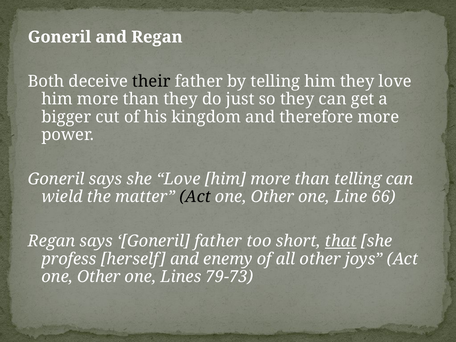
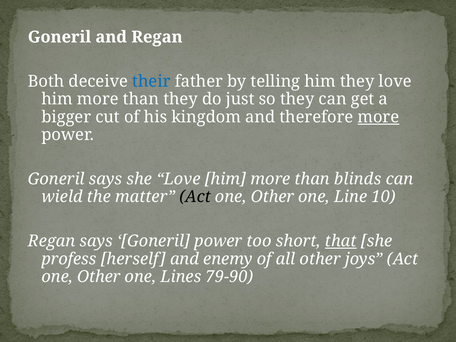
their colour: black -> blue (151, 81)
more underline: none -> present (378, 117)
than telling: telling -> blinds (358, 179)
66: 66 -> 10 (384, 197)
Goneril father: father -> power (218, 241)
79-73: 79-73 -> 79-90 (229, 277)
